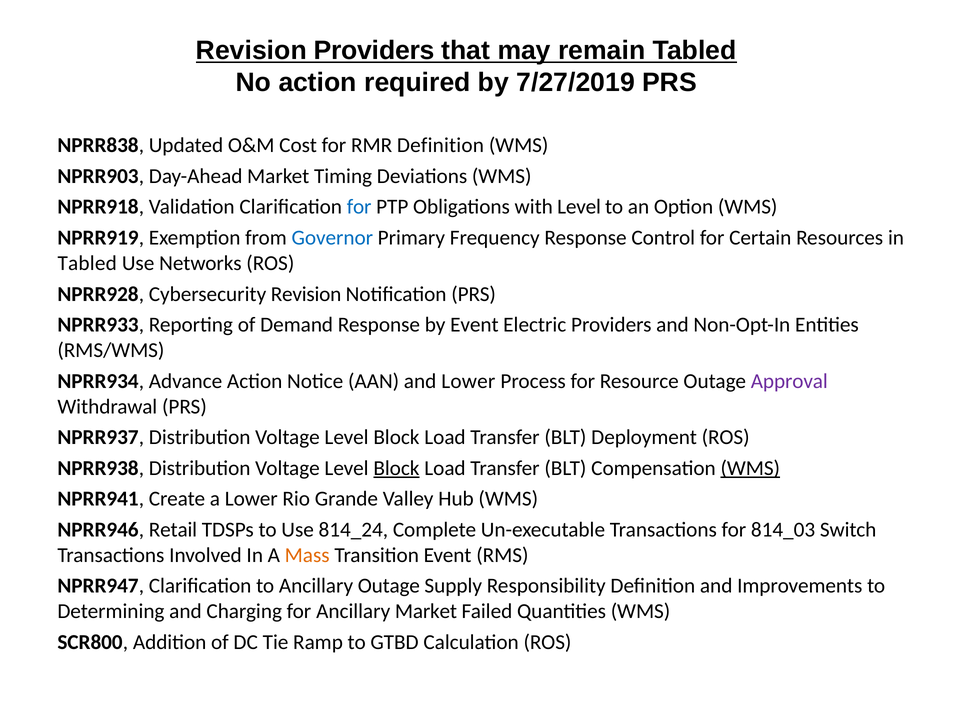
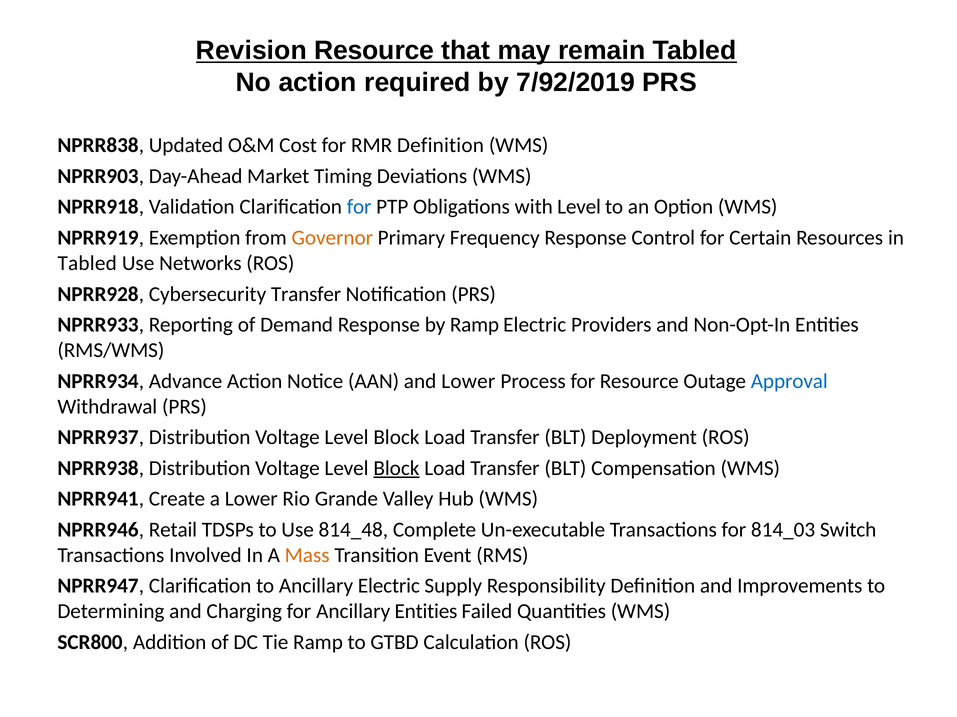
Revision Providers: Providers -> Resource (374, 50)
7/27/2019: 7/27/2019 -> 7/92/2019 (576, 82)
Governor colour: blue -> orange (332, 238)
Cybersecurity Revision: Revision -> Transfer (306, 294)
by Event: Event -> Ramp (474, 325)
Approval colour: purple -> blue (789, 381)
WMS underline: present -> none (750, 469)
814_24: 814_24 -> 814_48 (353, 530)
Ancillary Outage: Outage -> Electric (389, 587)
Ancillary Market: Market -> Entities (426, 612)
